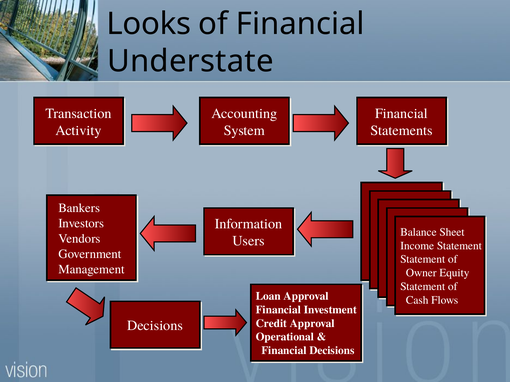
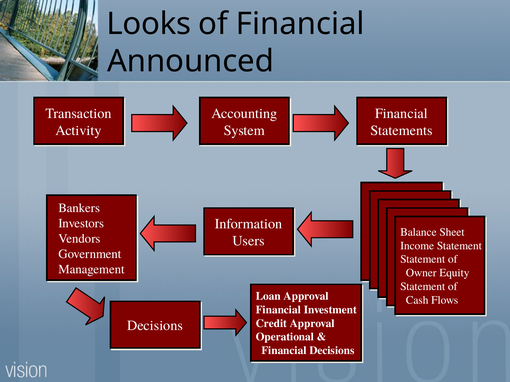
Understate: Understate -> Announced (191, 61)
